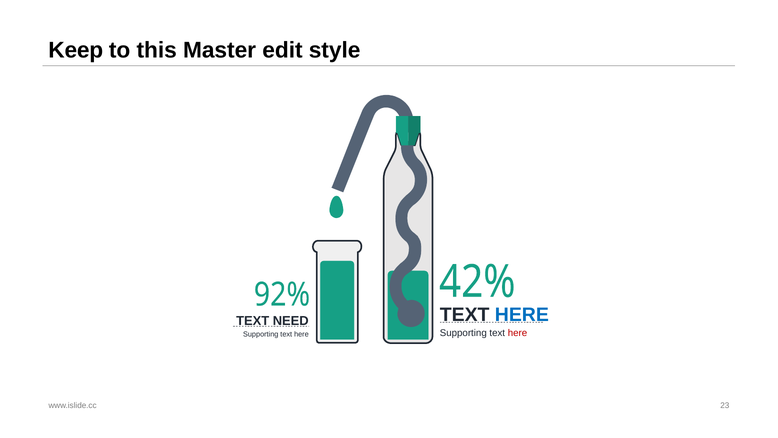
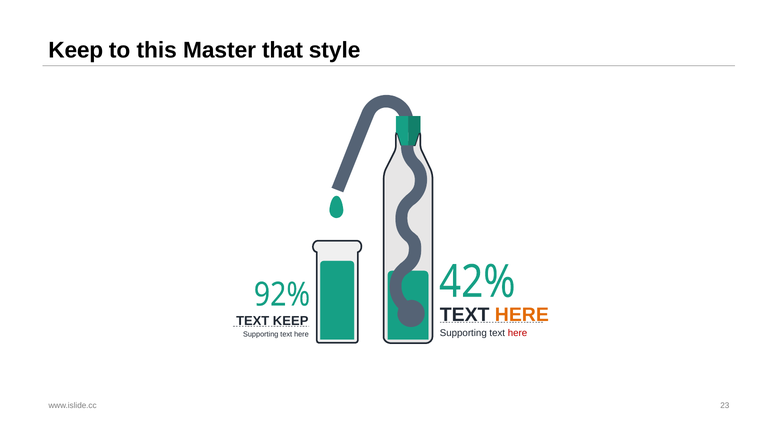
edit: edit -> that (283, 50)
HERE colour: blue -> orange (522, 315)
TEXT NEED: NEED -> KEEP (291, 321)
